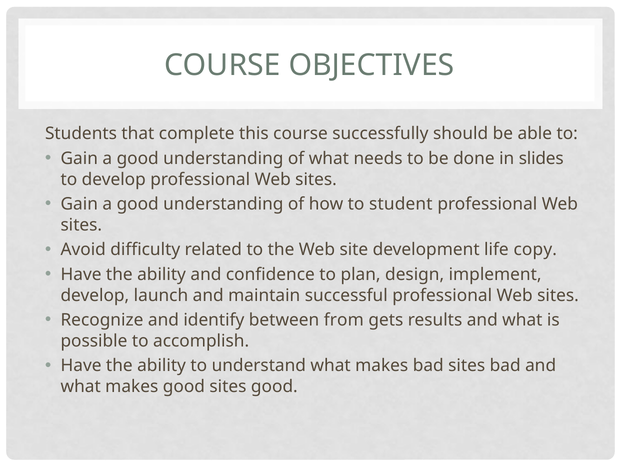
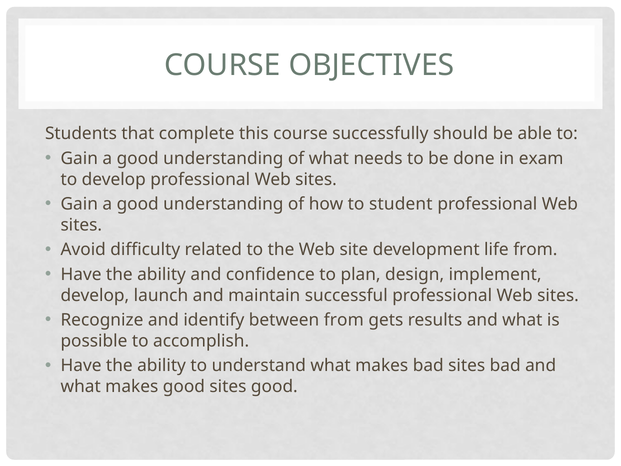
slides: slides -> exam (541, 159)
life copy: copy -> from (535, 250)
